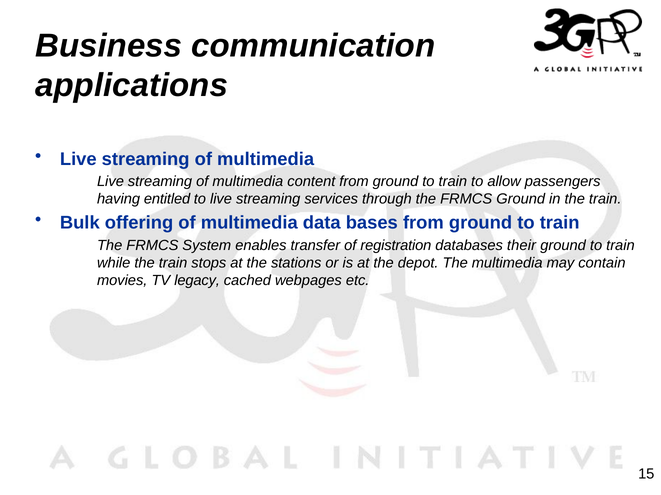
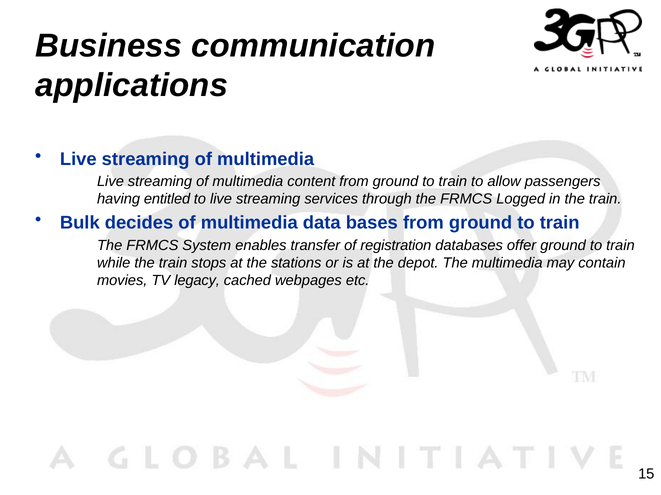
FRMCS Ground: Ground -> Logged (521, 199)
offering: offering -> decides (139, 223)
their: their -> offer (522, 246)
